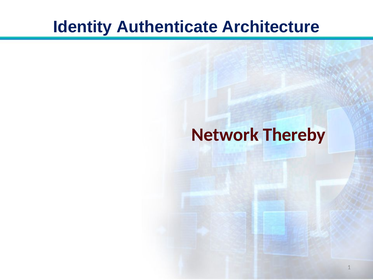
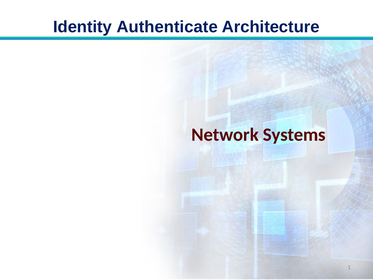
Thereby: Thereby -> Systems (294, 135)
